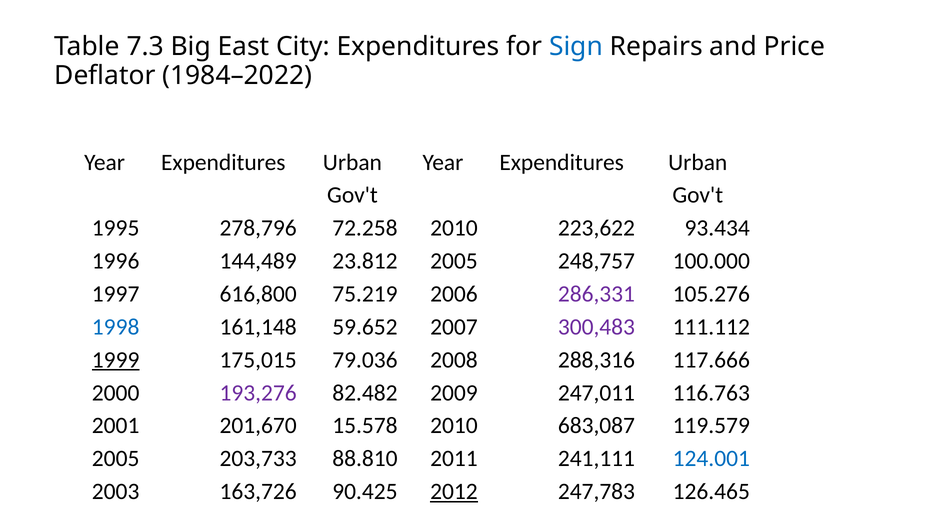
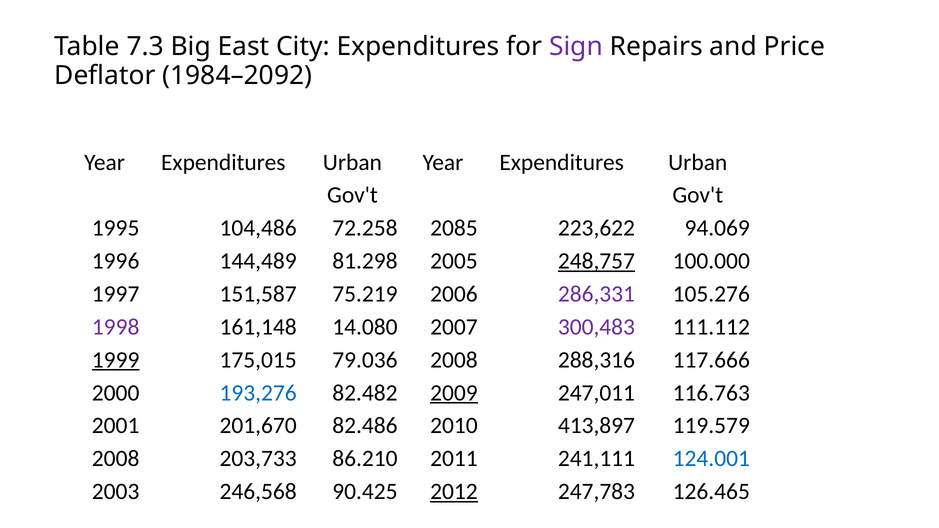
Sign colour: blue -> purple (576, 47)
1984–2022: 1984–2022 -> 1984–2092 (237, 76)
278,796: 278,796 -> 104,486 (258, 228)
72.258 2010: 2010 -> 2085 (454, 228)
93.434: 93.434 -> 94.069 (717, 228)
23.812: 23.812 -> 81.298 (365, 261)
248,757 underline: none -> present (596, 261)
616,800: 616,800 -> 151,587 (258, 294)
1998 colour: blue -> purple (116, 327)
59.652: 59.652 -> 14.080 (365, 327)
193,276 colour: purple -> blue (258, 393)
2009 underline: none -> present (454, 393)
15.578: 15.578 -> 82.486 (365, 426)
683,087: 683,087 -> 413,897 (596, 426)
2005: 2005 -> 2008 (116, 459)
88.810: 88.810 -> 86.210 (365, 459)
163,726: 163,726 -> 246,568 (258, 492)
